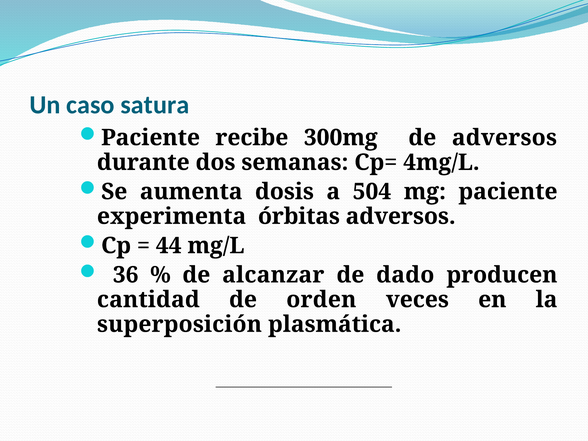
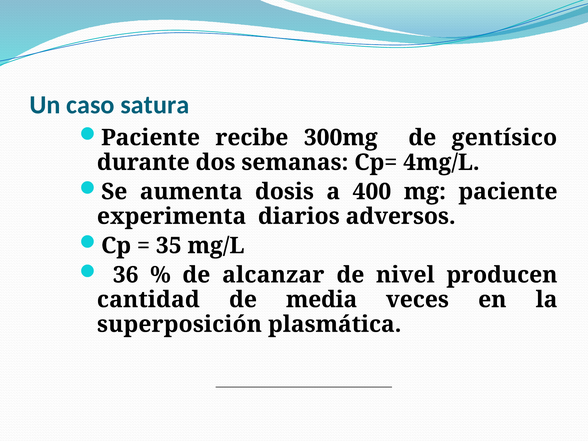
de adversos: adversos -> gentísico (504, 138)
504: 504 -> 400 (372, 192)
órbitas: órbitas -> diarios (299, 216)
44: 44 -> 35 (169, 246)
dado: dado -> nivel (405, 275)
orden: orden -> media (322, 300)
